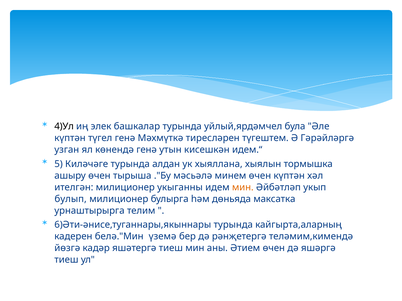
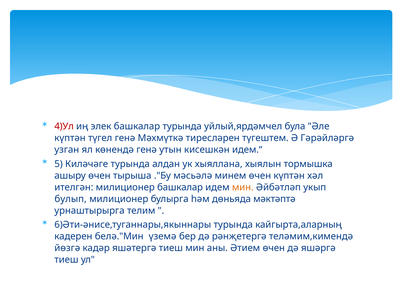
4)Ул colour: black -> red (64, 127)
милиционер укыганны: укыганны -> башкалар (180, 188)
максатка: максатка -> мәктәптә (274, 199)
